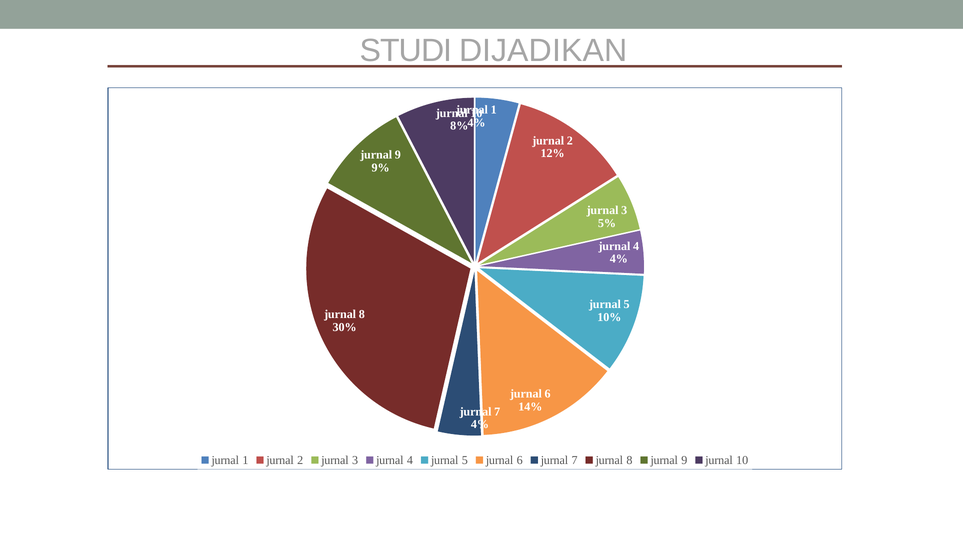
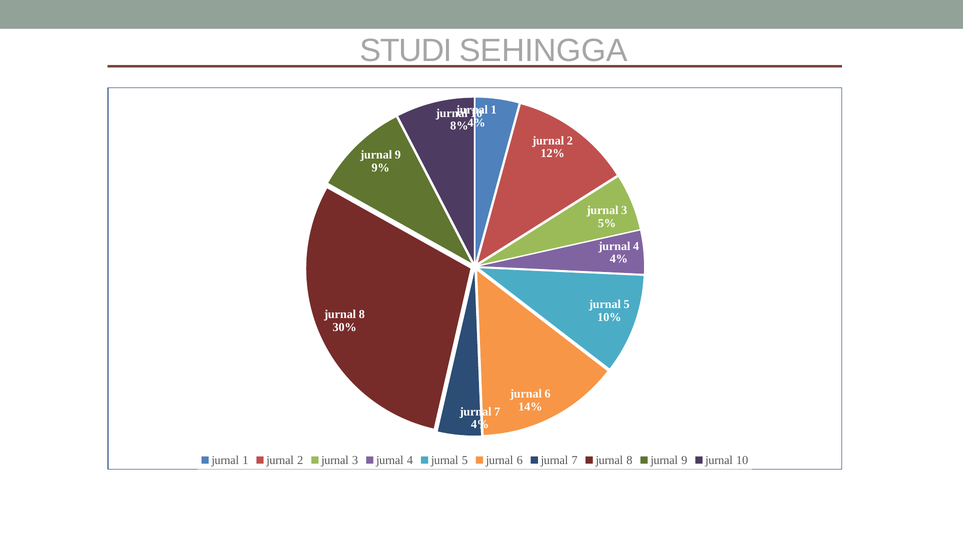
DIJADIKAN: DIJADIKAN -> SEHINGGA (543, 50)
